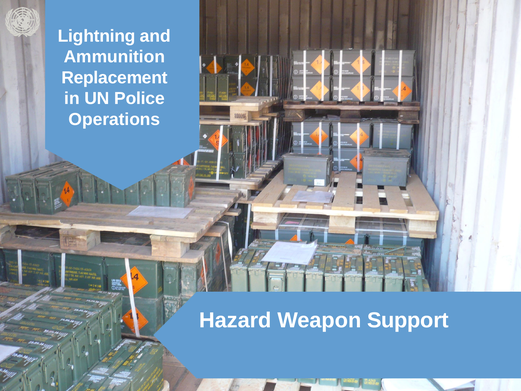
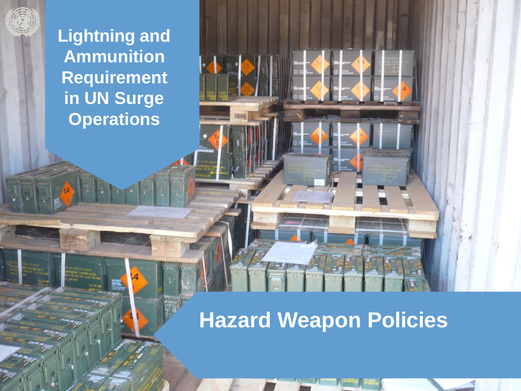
Replacement: Replacement -> Requirement (114, 78)
Police: Police -> Surge (139, 99)
Support: Support -> Policies (408, 320)
